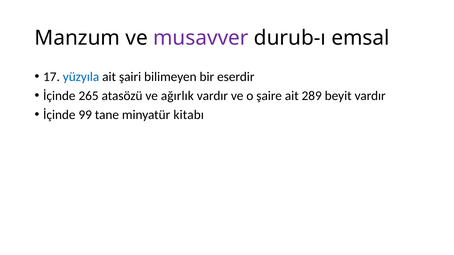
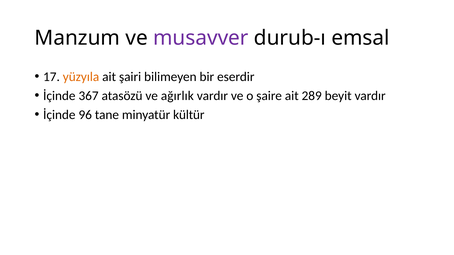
yüzyıla colour: blue -> orange (81, 77)
265: 265 -> 367 (89, 96)
99: 99 -> 96 (85, 115)
kitabı: kitabı -> kültür (189, 115)
